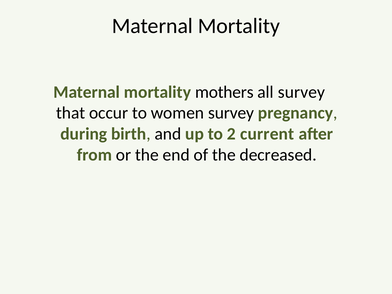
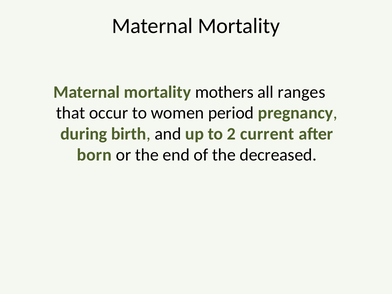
all survey: survey -> ranges (301, 92)
women survey: survey -> period (231, 113)
from: from -> born (94, 155)
